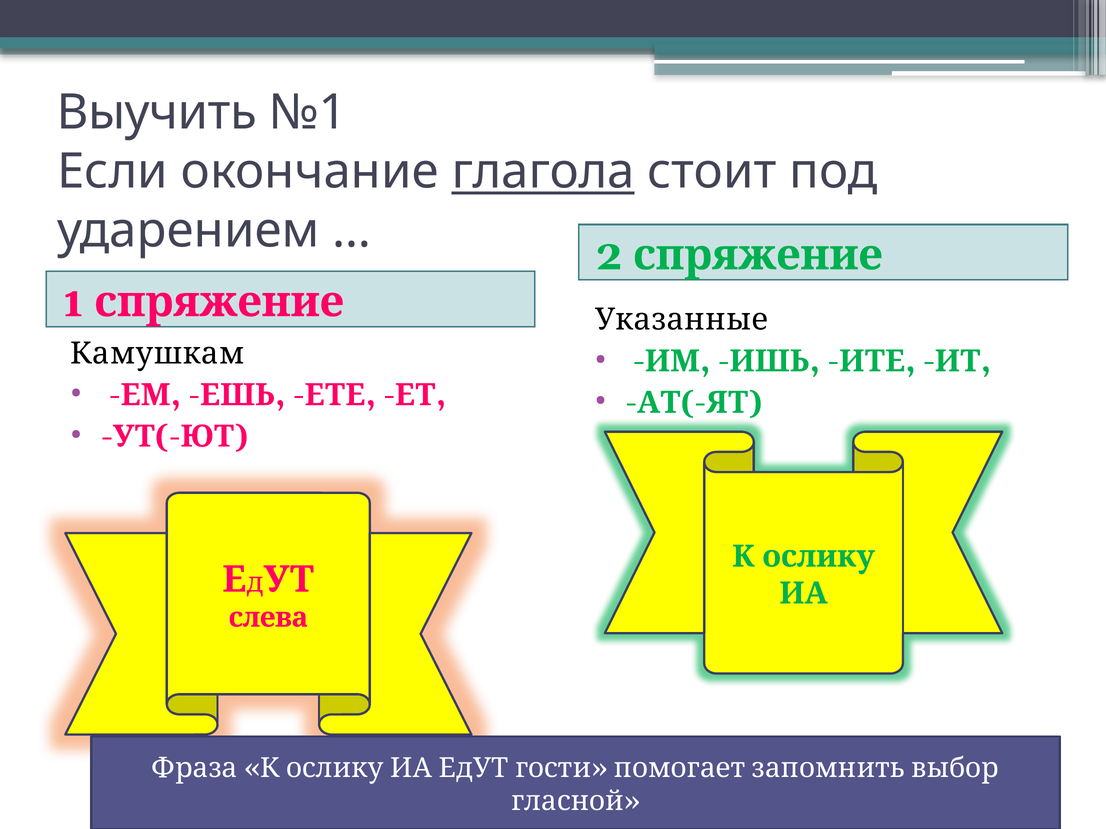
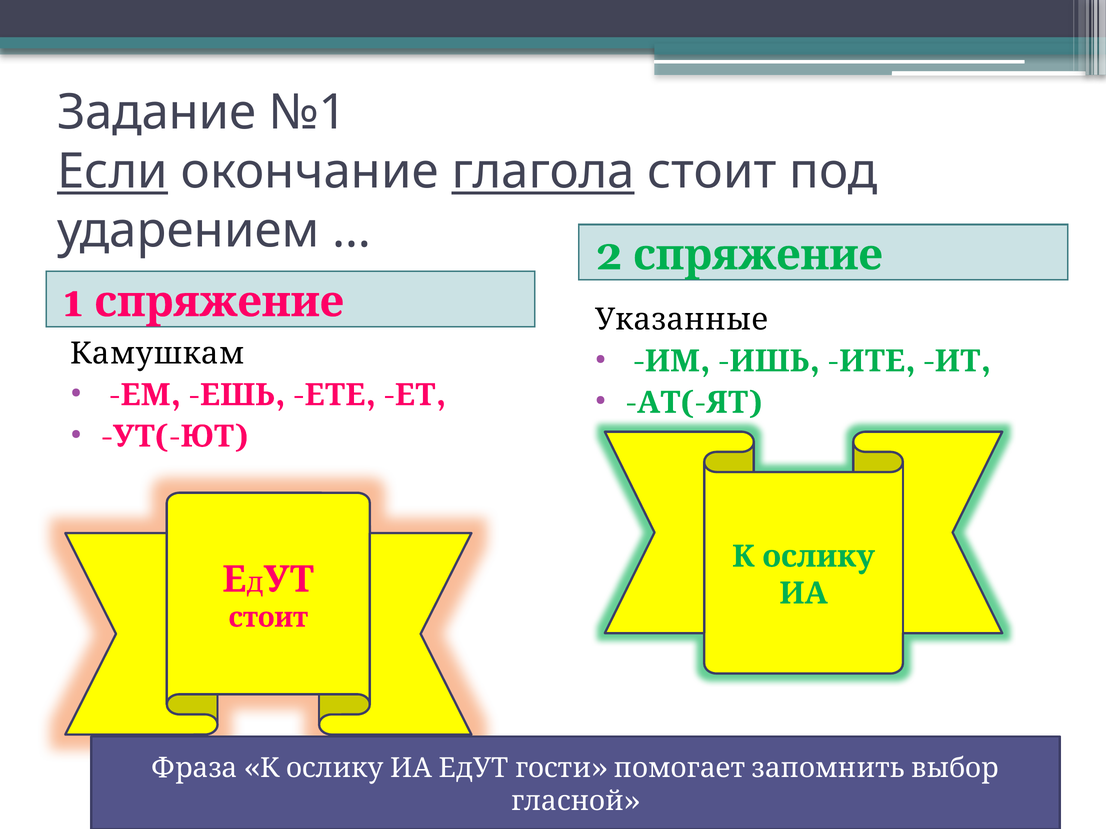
Выучить: Выучить -> Задание (157, 113)
Если underline: none -> present (113, 172)
слева: слева -> стоит (268, 618)
